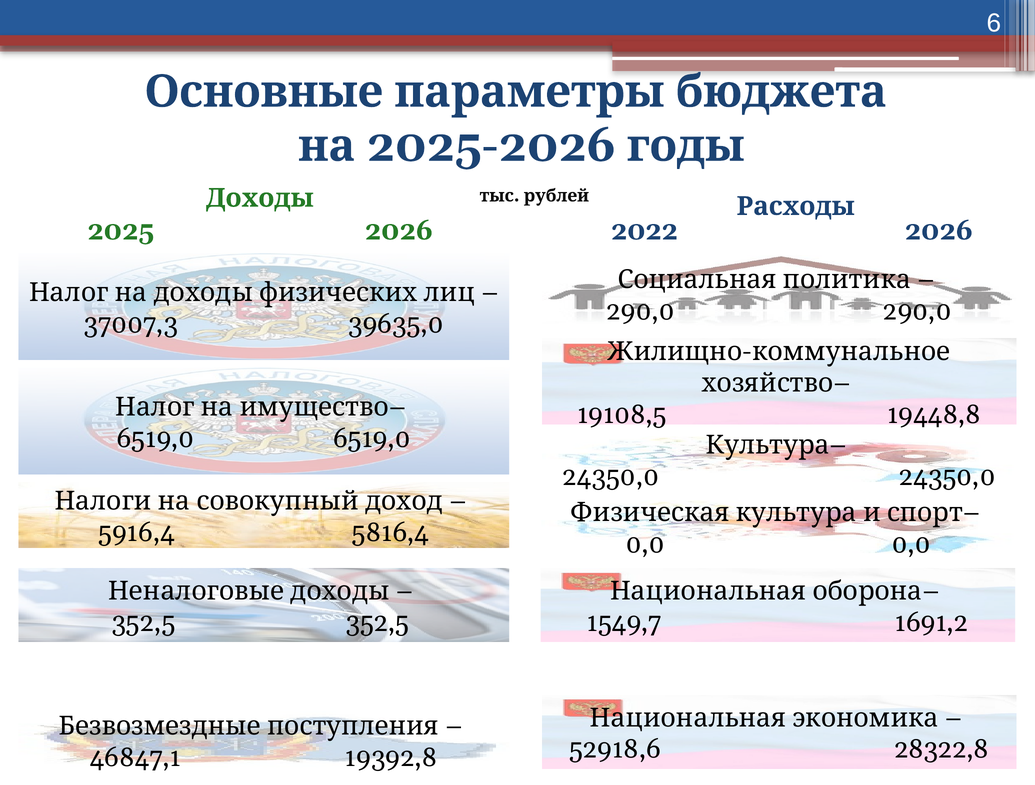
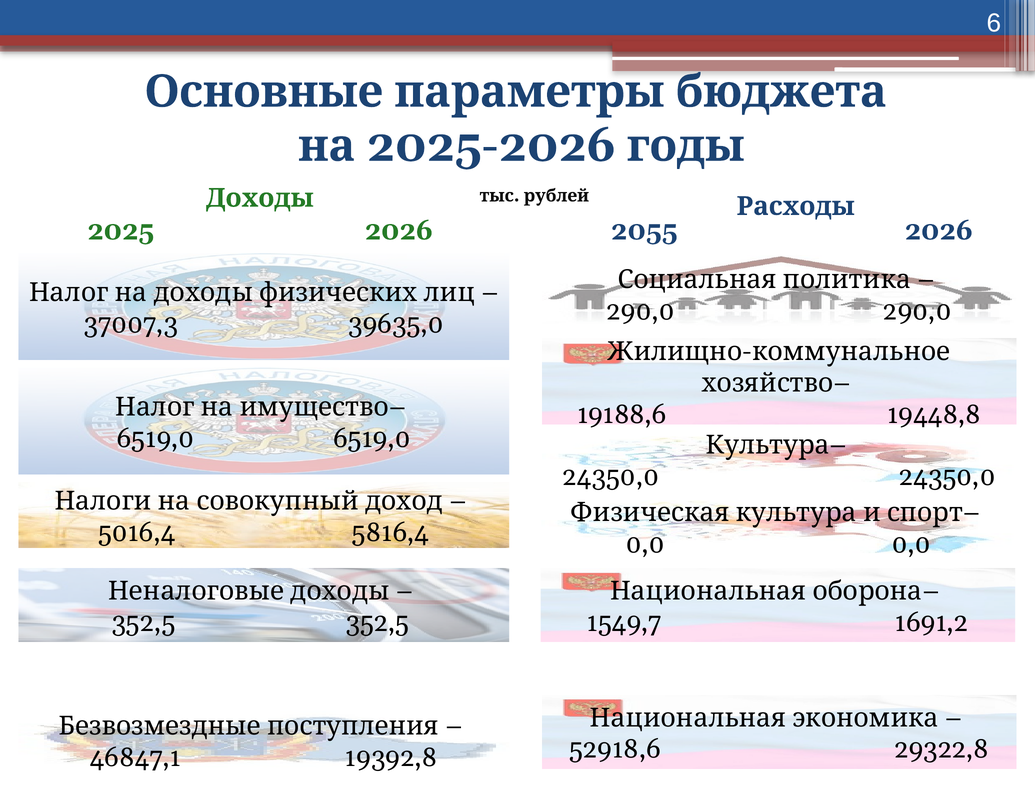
2022: 2022 -> 2055 (644, 231)
19108,5: 19108,5 -> 19188,6 (622, 415)
5916,4: 5916,4 -> 5016,4 (137, 533)
28322,8: 28322,8 -> 29322,8 (942, 750)
